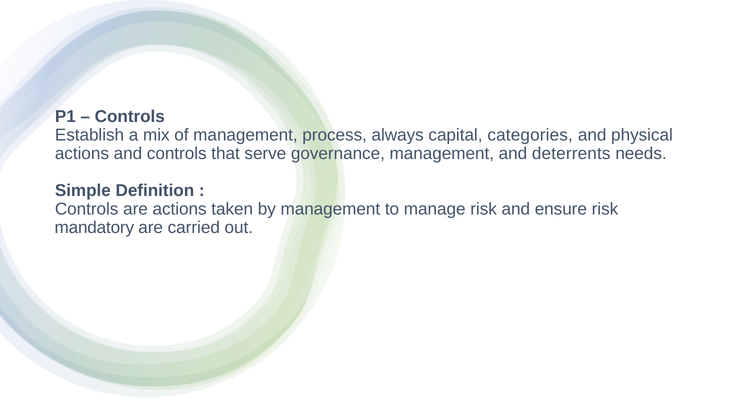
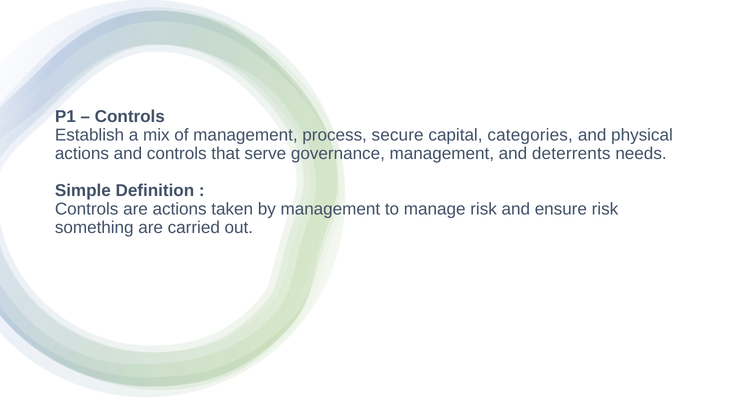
always: always -> secure (398, 135)
mandatory: mandatory -> something (94, 228)
